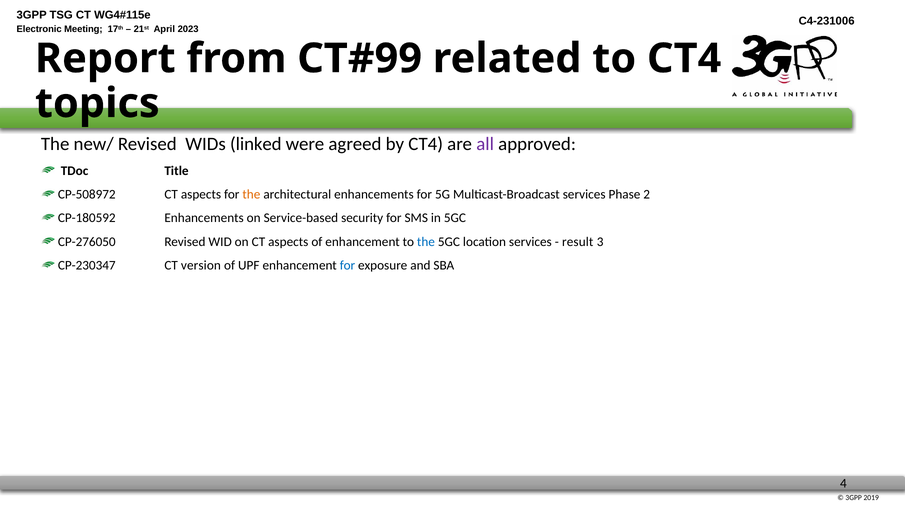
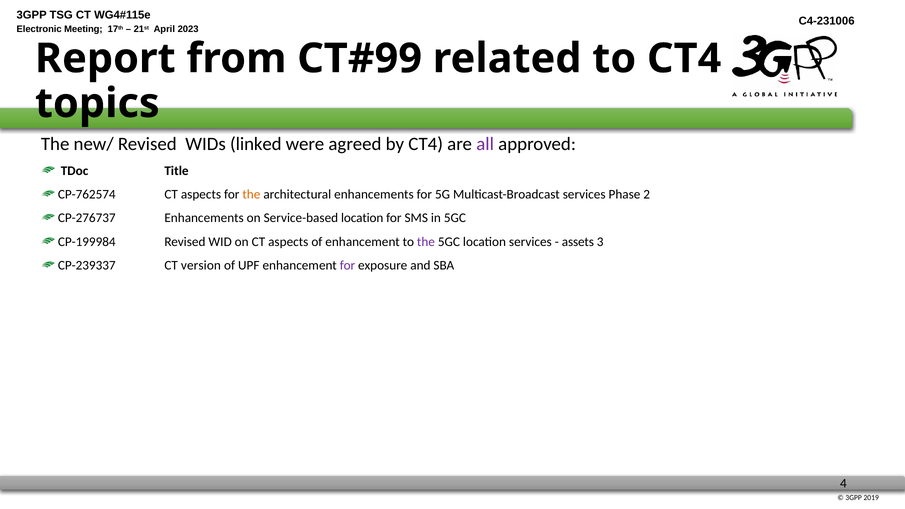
CP-508972: CP-508972 -> CP-762574 (87, 194)
CP-180592: CP-180592 -> CP-276737 (87, 218)
Service-based security: security -> location (362, 218)
CP-276050: CP-276050 -> CP-199984 (87, 242)
the colour: blue -> purple (426, 242)
result: result -> assets (578, 242)
CP-230347: CP-230347 -> CP-239337 (87, 266)
for colour: blue -> purple (347, 266)
